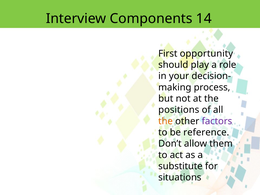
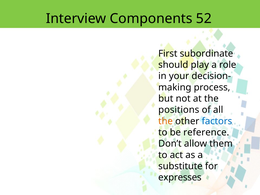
14: 14 -> 52 (204, 19)
opportunity: opportunity -> subordinate (206, 54)
factors colour: purple -> blue (217, 121)
situations: situations -> expresses (180, 177)
